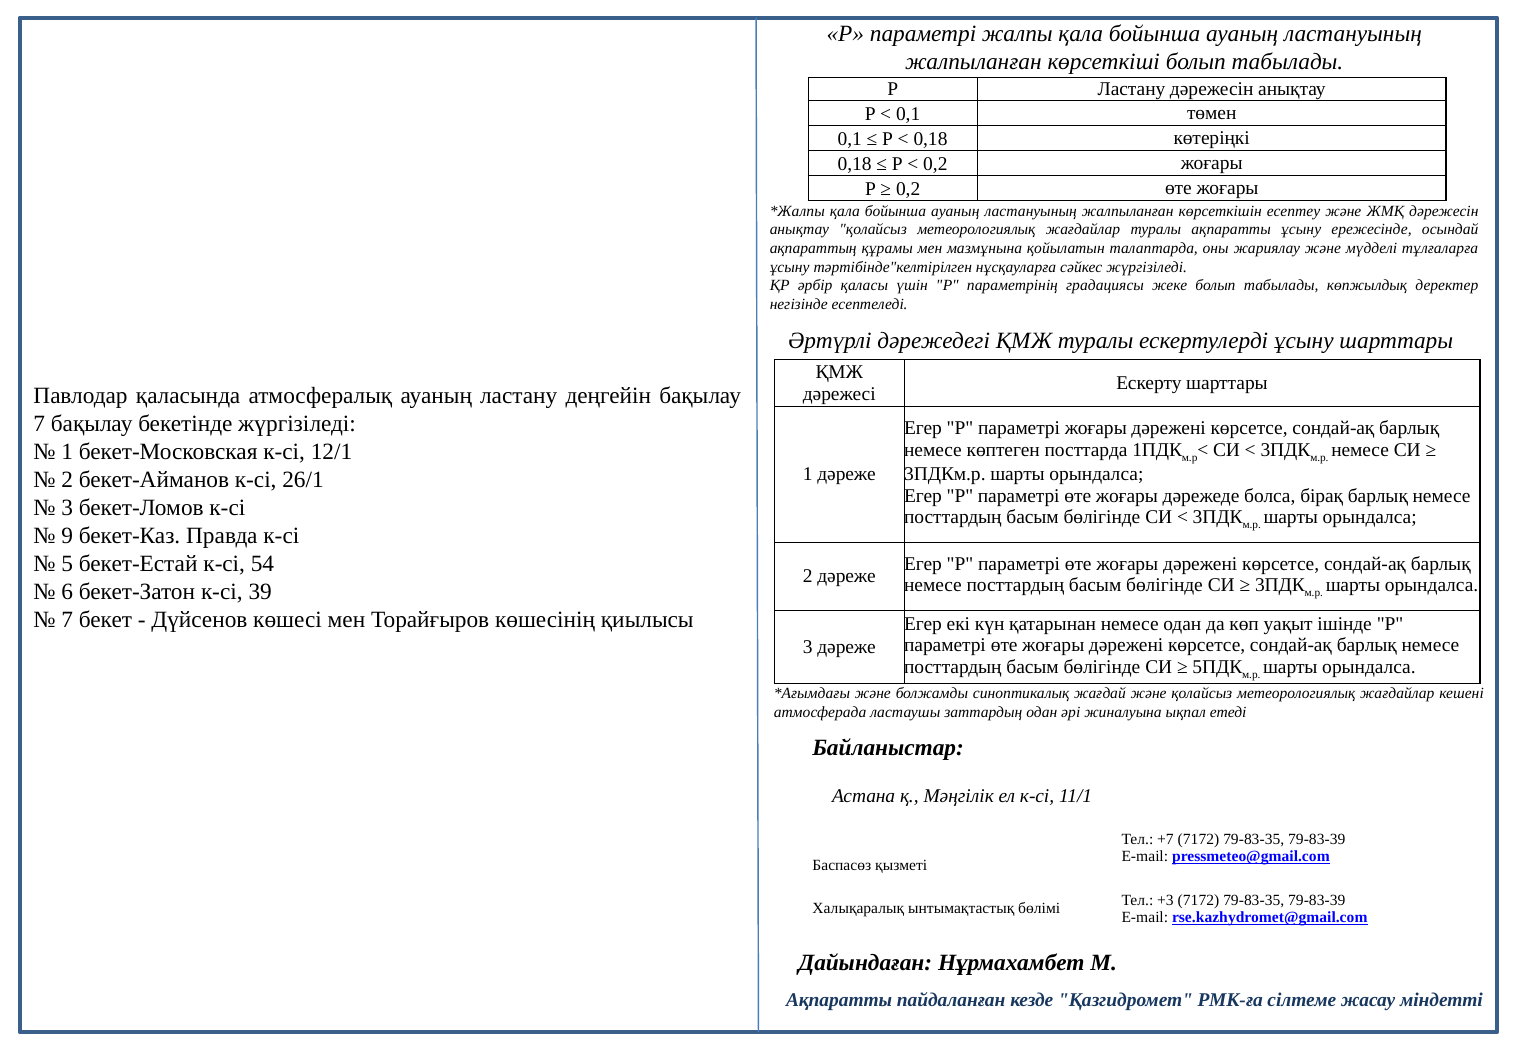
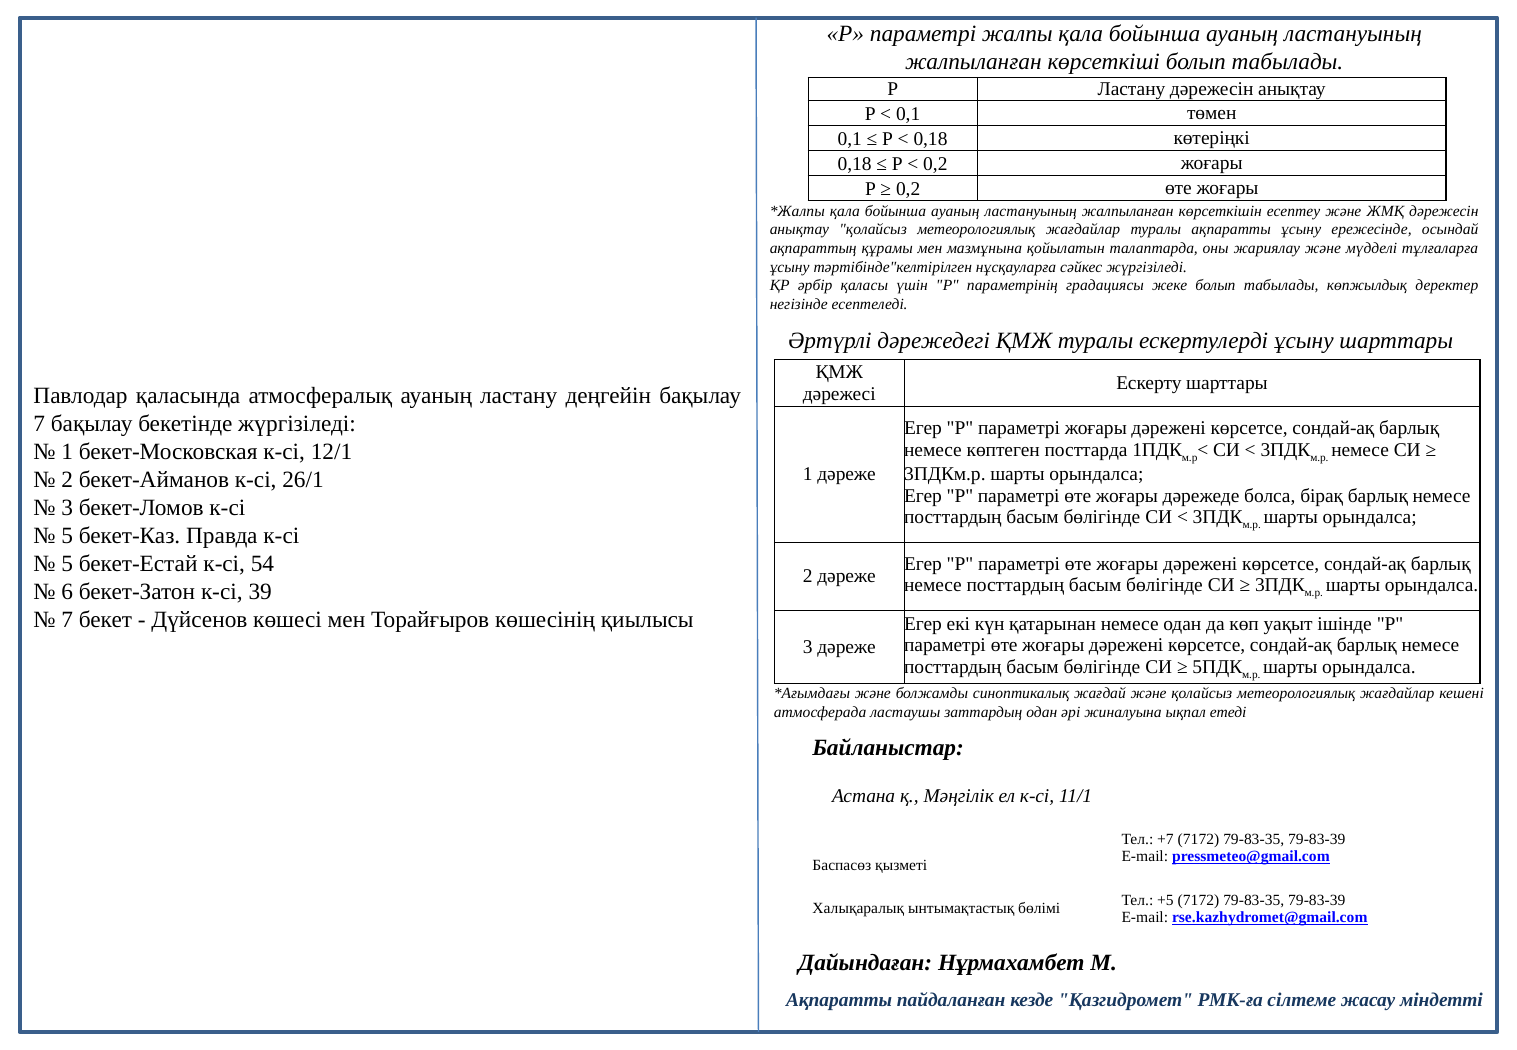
9: 9 -> 5 (67, 536)
+3: +3 -> +5 (1165, 900)
